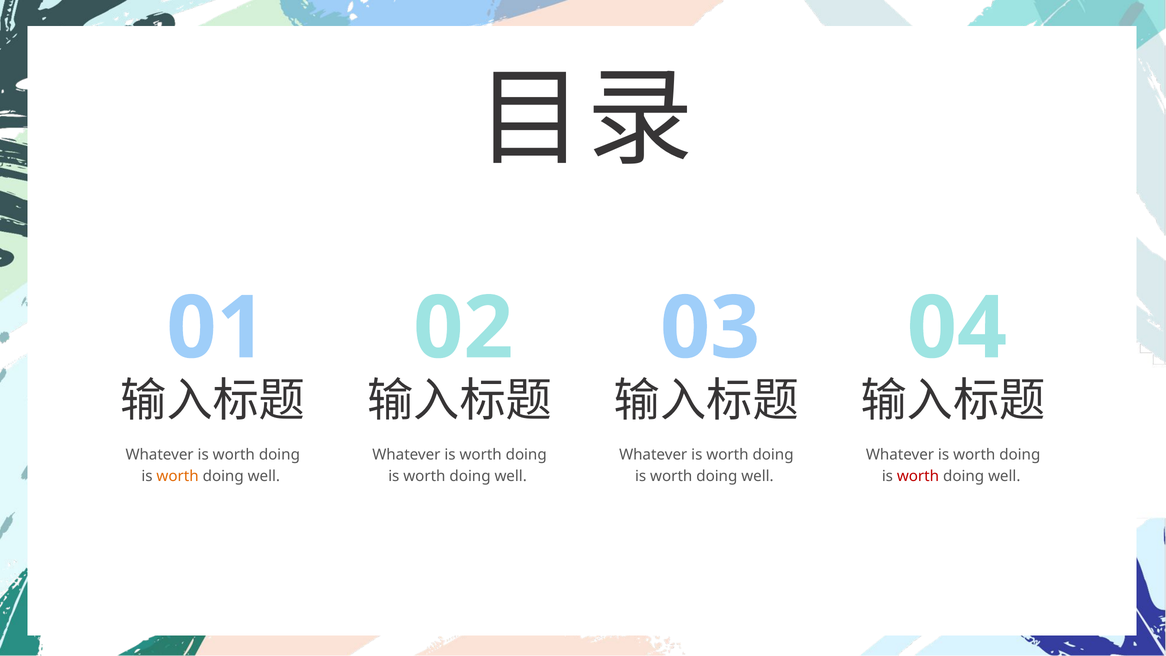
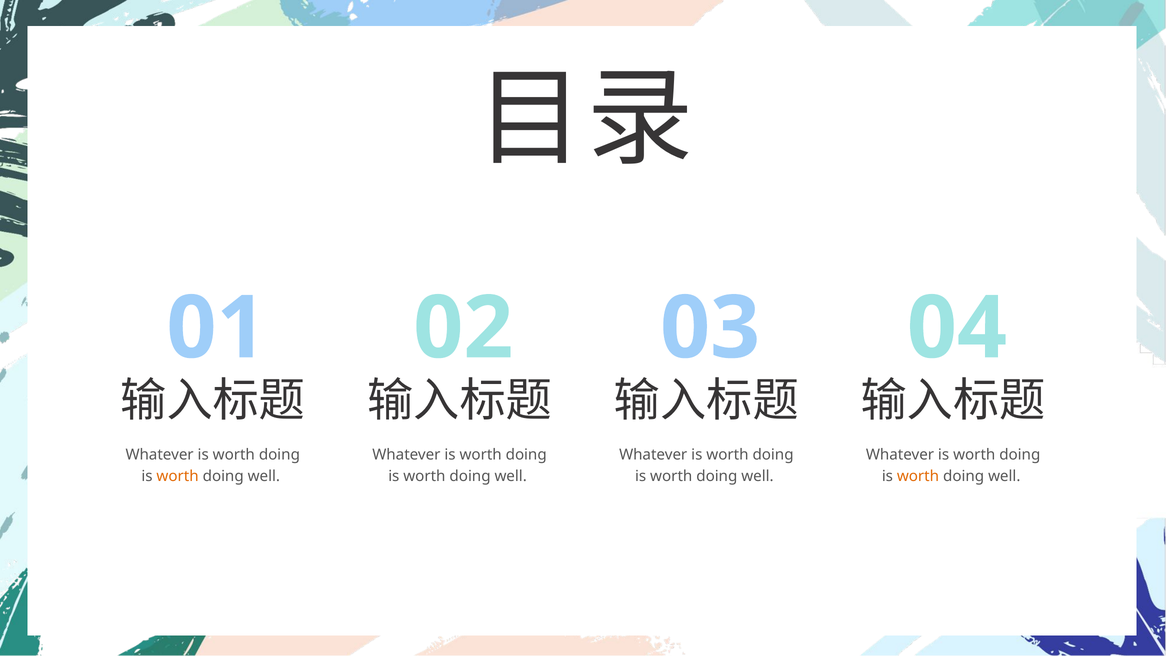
worth colour: red -> orange (918, 476)
